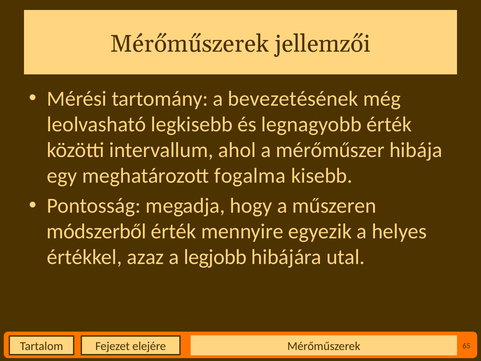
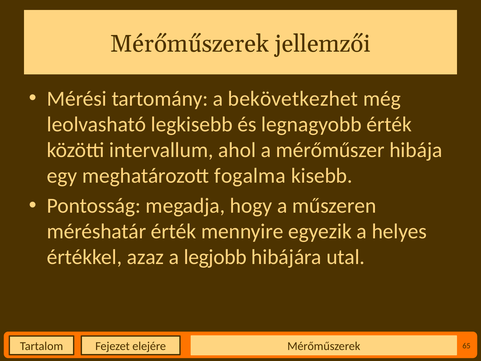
bevezetésének: bevezetésének -> bekövetkezhet (293, 99)
módszerből: módszerből -> méréshatár (97, 231)
